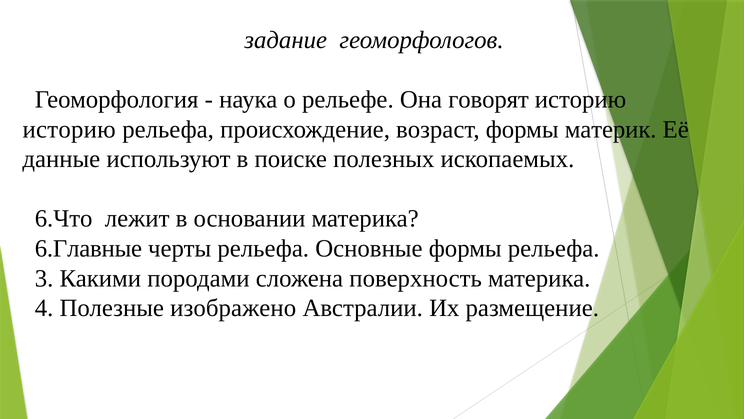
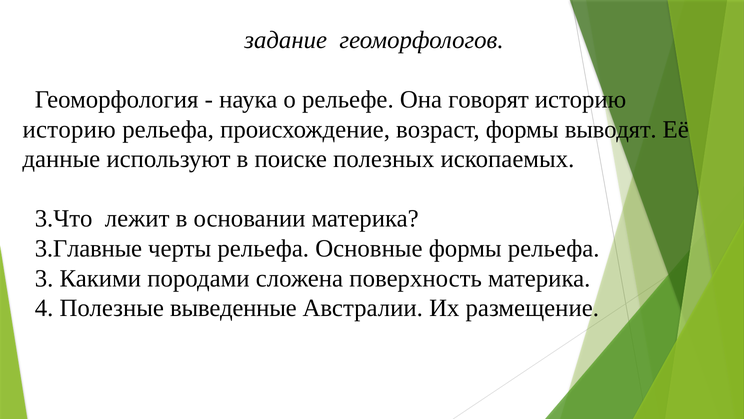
материк: материк -> выводят (611, 129)
6.Что: 6.Что -> 3.Что (64, 219)
6.Главные: 6.Главные -> 3.Главные (88, 248)
изображено: изображено -> выведенные (233, 308)
